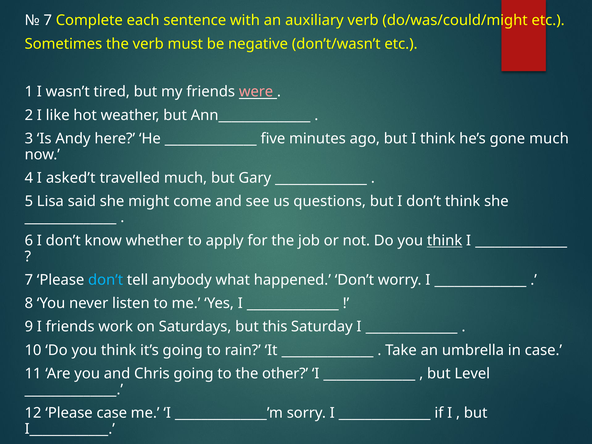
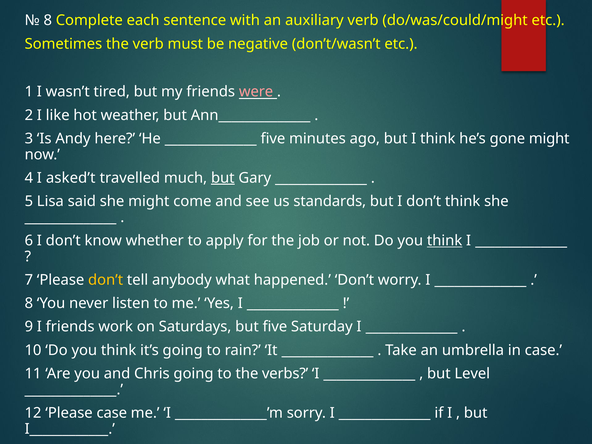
7: 7 -> 8 (48, 20)
gone much: much -> might (549, 139)
but underline: none -> present (223, 178)
questions: questions -> standards (330, 201)
don’t colour: light blue -> yellow (106, 280)
but this: this -> five (275, 327)
other: other -> verbs (285, 374)
